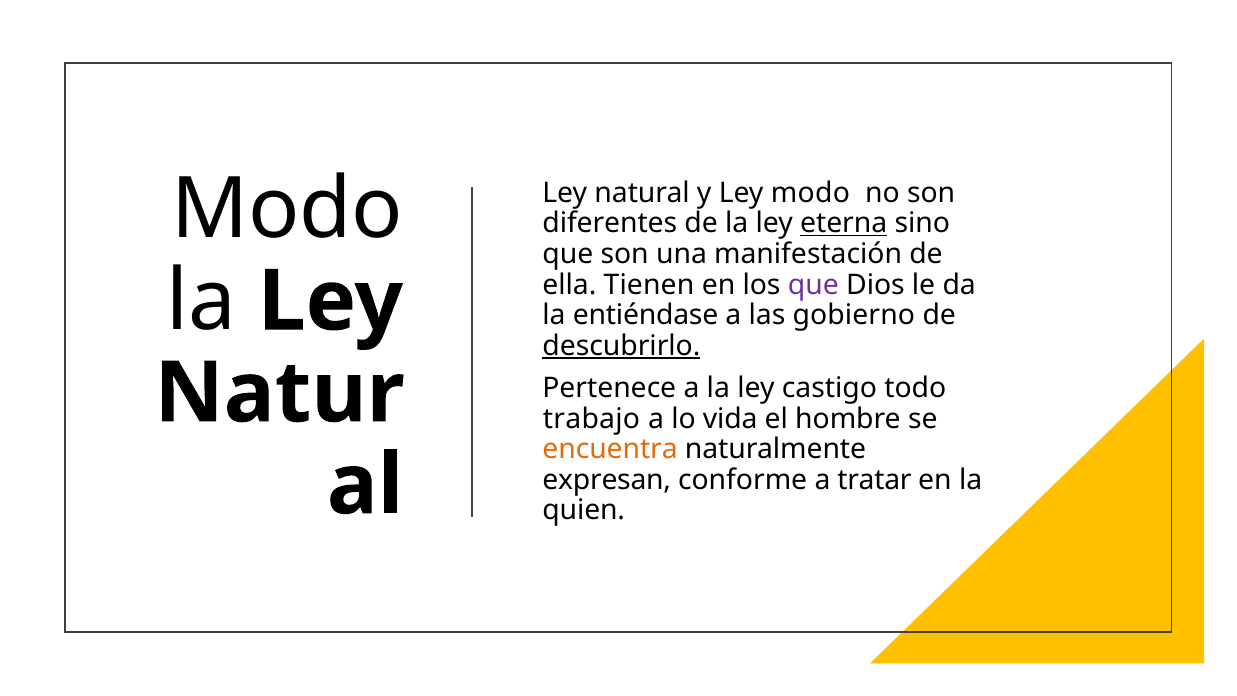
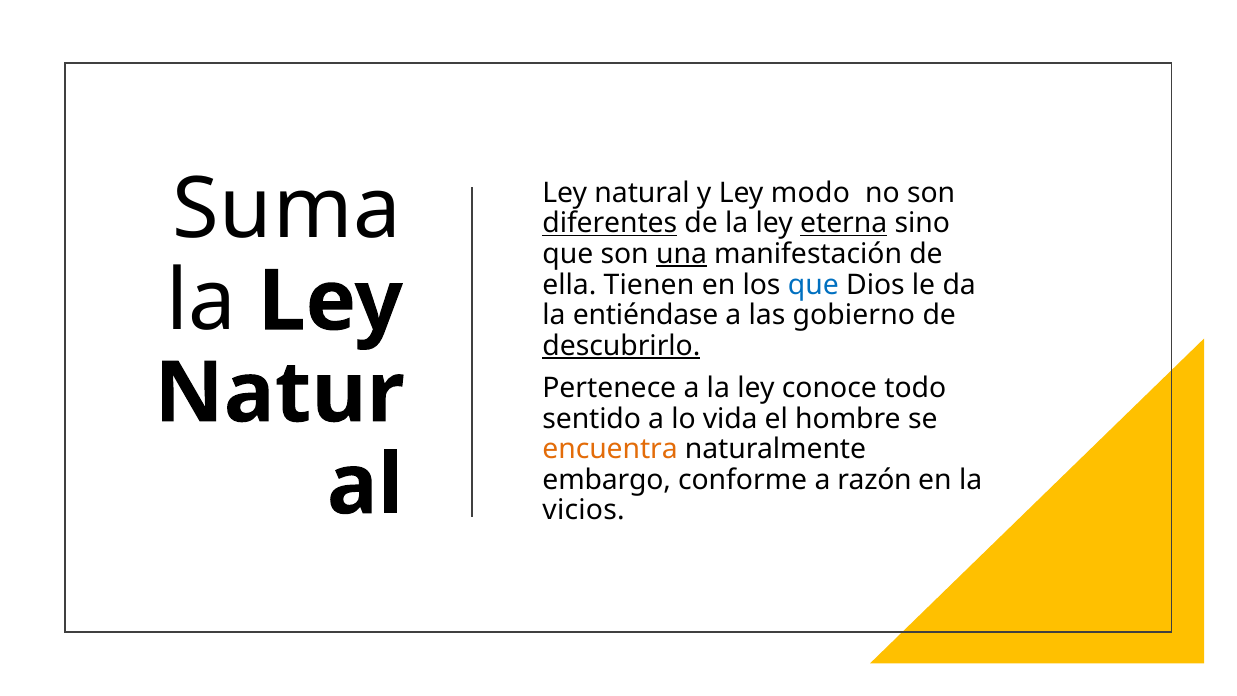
Modo: Modo -> Suma (287, 210)
diferentes underline: none -> present (610, 223)
una underline: none -> present (682, 254)
que colour: purple -> blue (813, 285)
castigo: castigo -> conoce (829, 388)
trabajo: trabajo -> sentido (592, 419)
expresan: expresan -> embargo (607, 480)
tratar: tratar -> razón (874, 480)
quien: quien -> vicios (584, 510)
